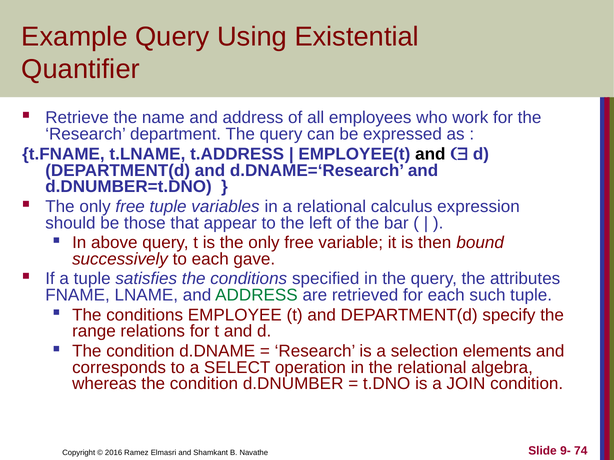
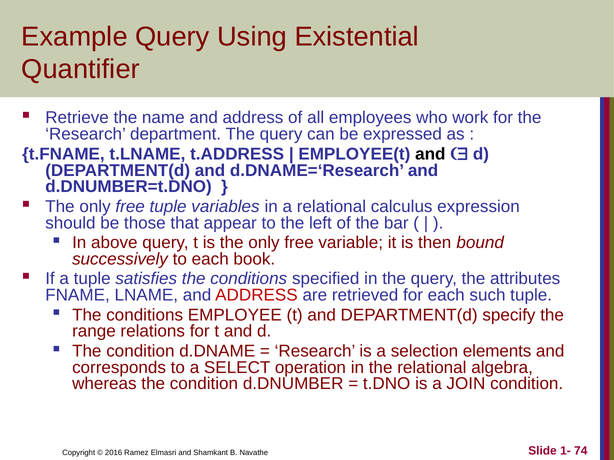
gave: gave -> book (254, 259)
ADDRESS colour: green -> red (256, 296)
9-: 9- -> 1- (565, 451)
